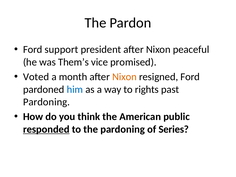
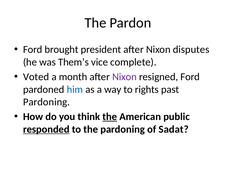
support: support -> brought (61, 50)
peaceful: peaceful -> disputes (191, 50)
promised: promised -> complete (133, 62)
Nixon colour: orange -> purple (125, 77)
the underline: none -> present (110, 117)
Series: Series -> Sadat (174, 129)
